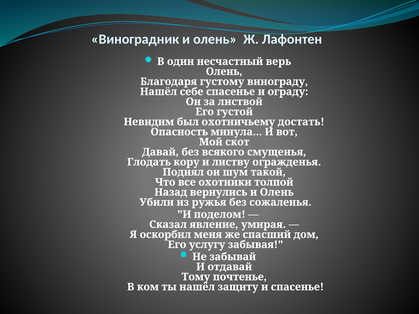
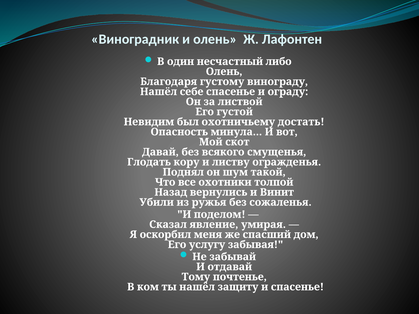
верь: верь -> либо (279, 62)
вернулись и Олень: Олень -> Винит (277, 192)
